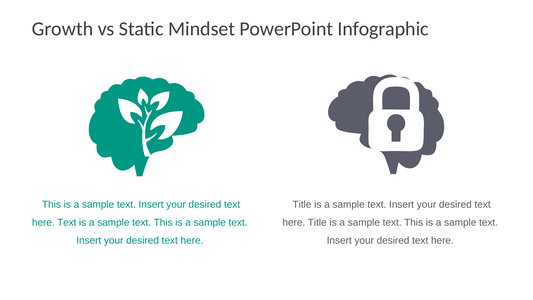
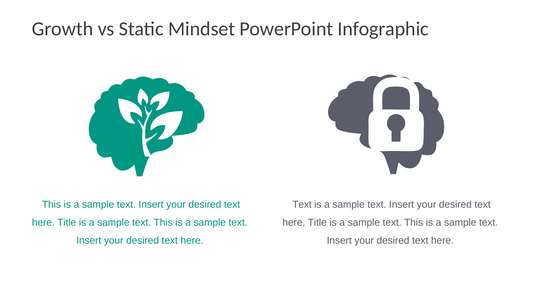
Title: Title -> Text (302, 204)
Text: Text -> Title (67, 222)
